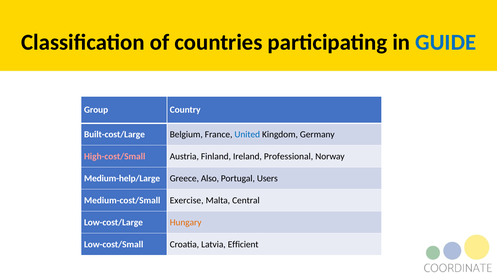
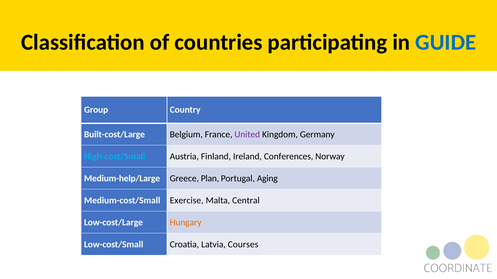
United colour: blue -> purple (247, 135)
High-cost/Small colour: pink -> light blue (115, 157)
Professional: Professional -> Conferences (289, 157)
Also: Also -> Plan (210, 179)
Users: Users -> Aging (267, 179)
Efficient: Efficient -> Courses (243, 245)
